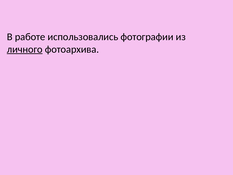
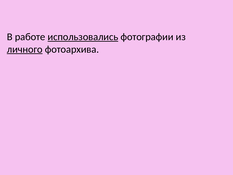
использовались underline: none -> present (83, 37)
